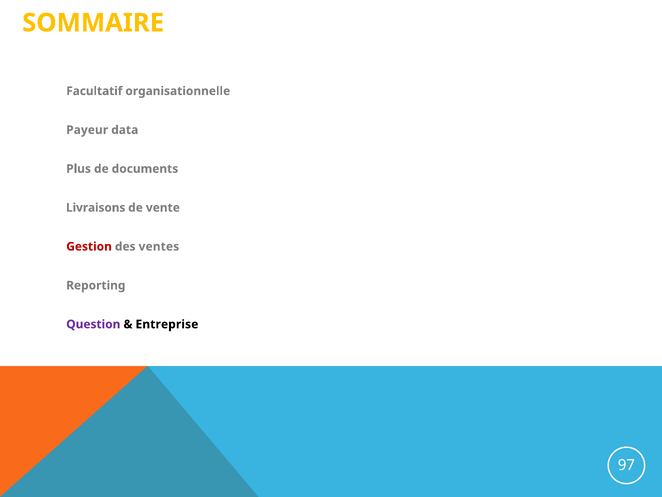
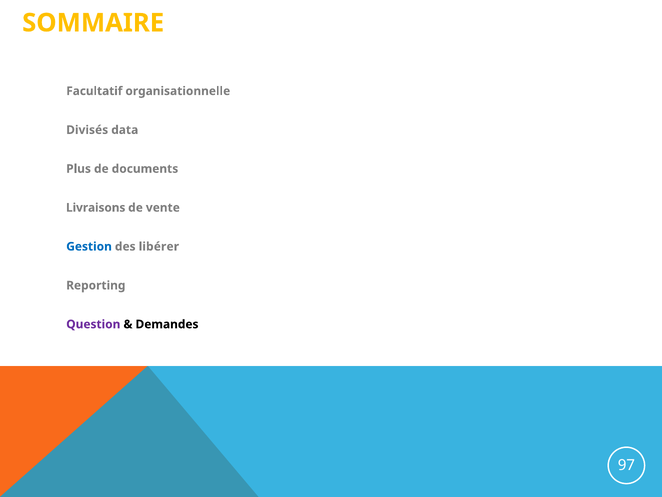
Payeur: Payeur -> Divisés (87, 130)
Gestion colour: red -> blue (89, 246)
ventes: ventes -> libérer (159, 246)
Entreprise: Entreprise -> Demandes (167, 324)
